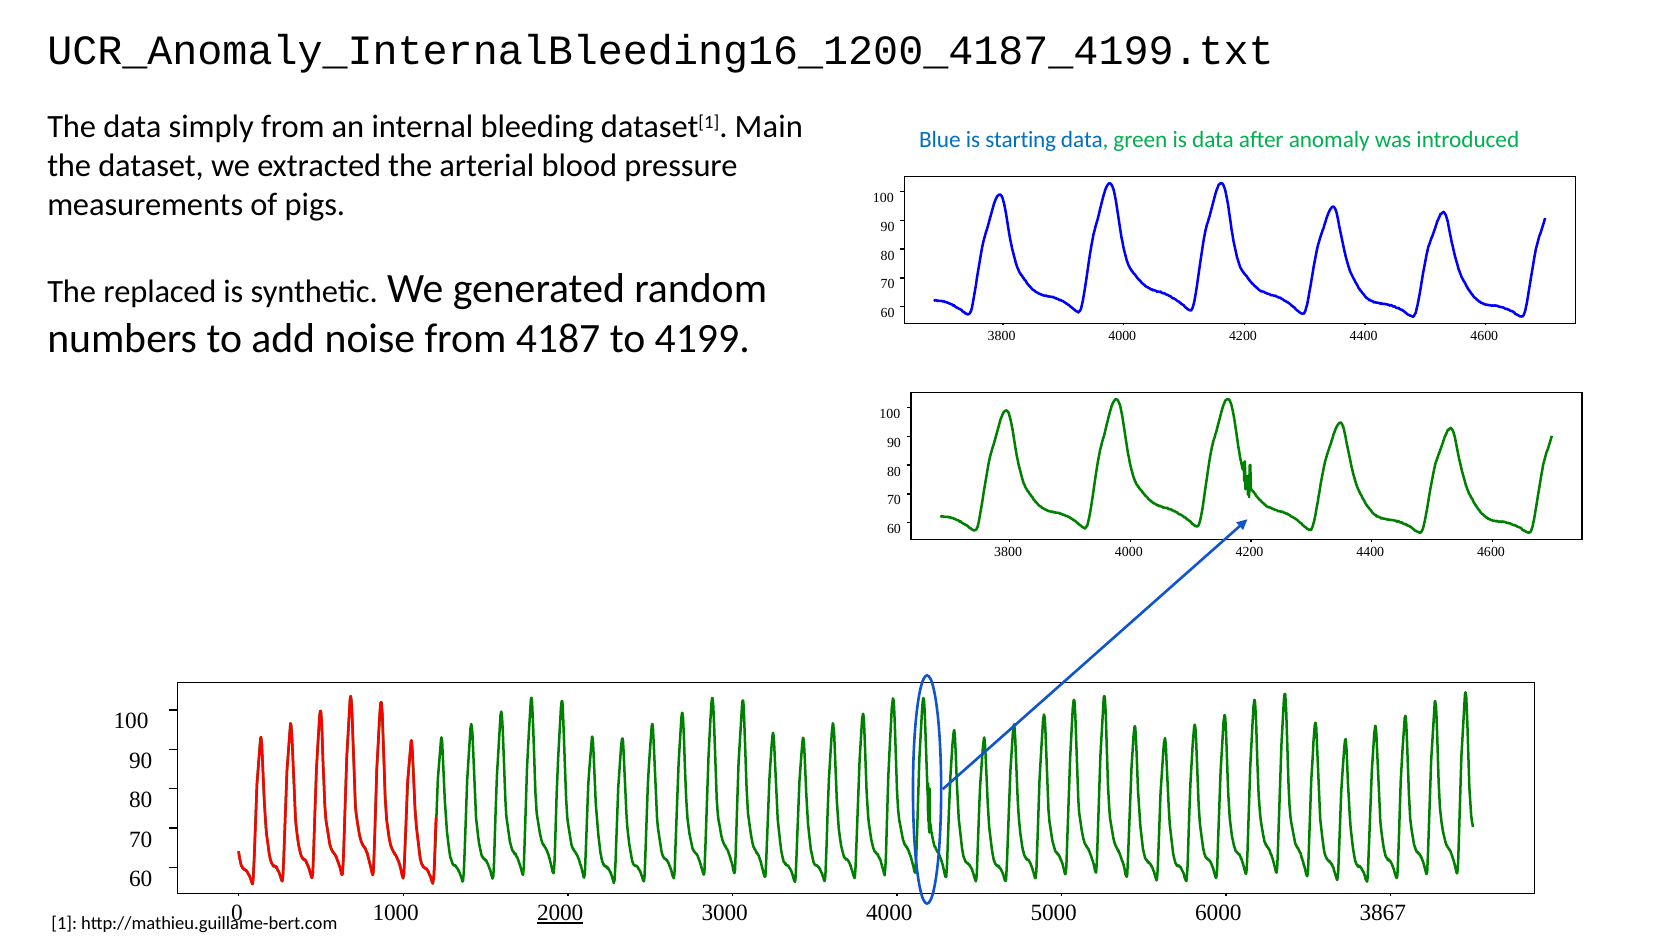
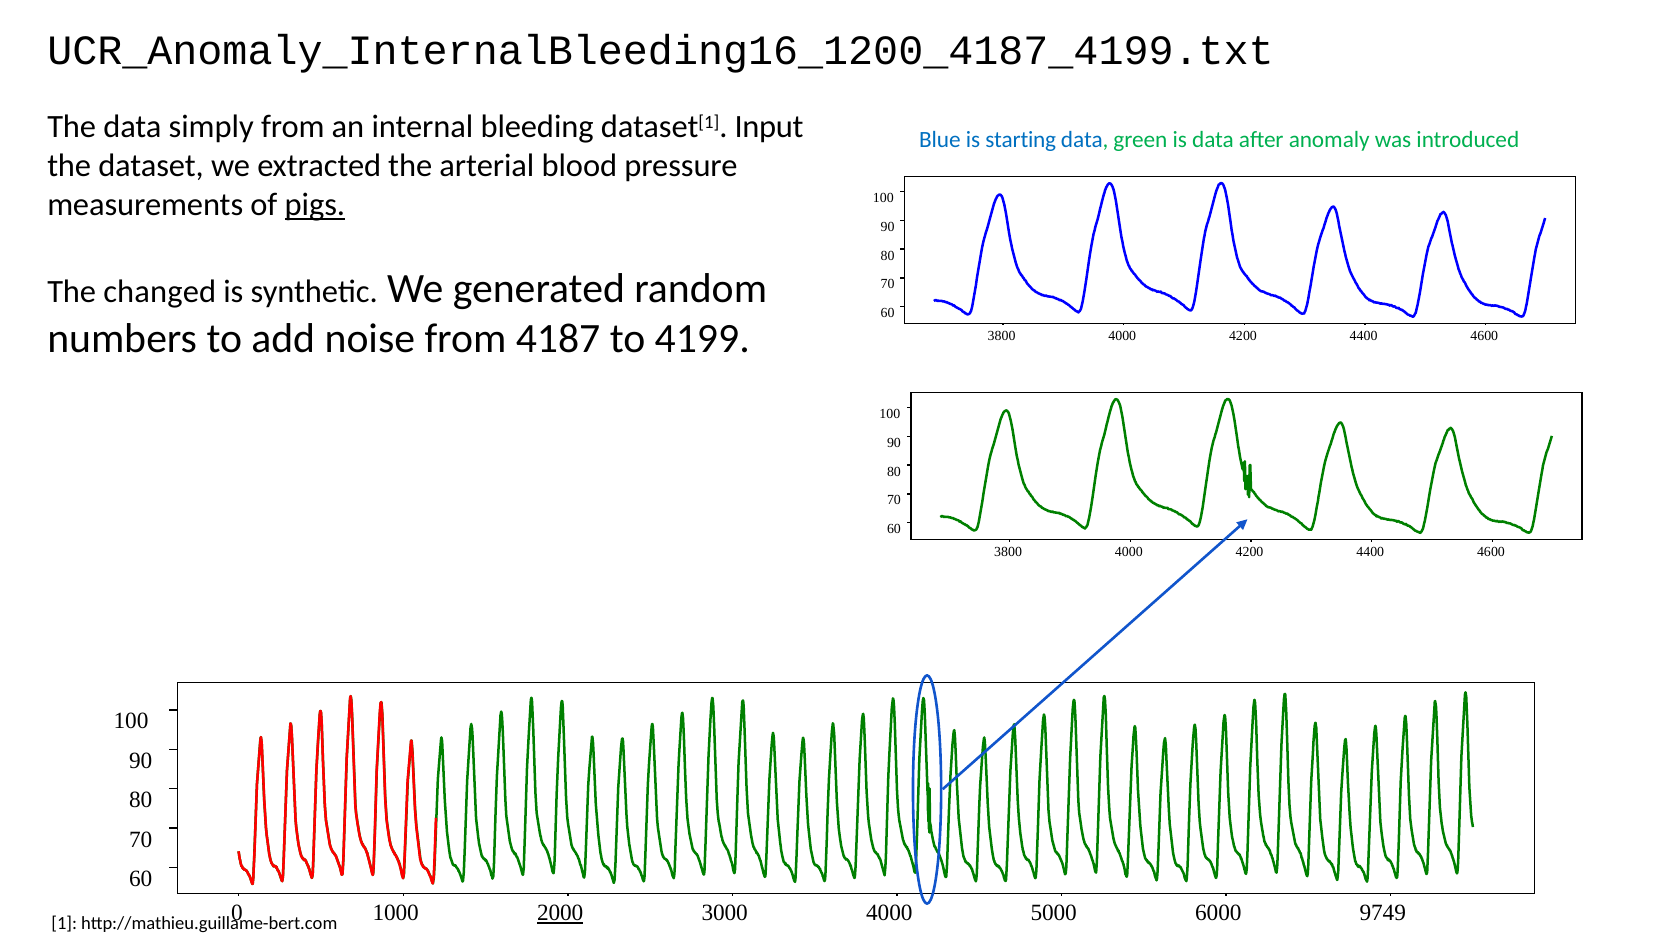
Main: Main -> Input (769, 127)
pigs underline: none -> present (315, 205)
replaced: replaced -> changed (160, 292)
3867: 3867 -> 9749 (1383, 913)
